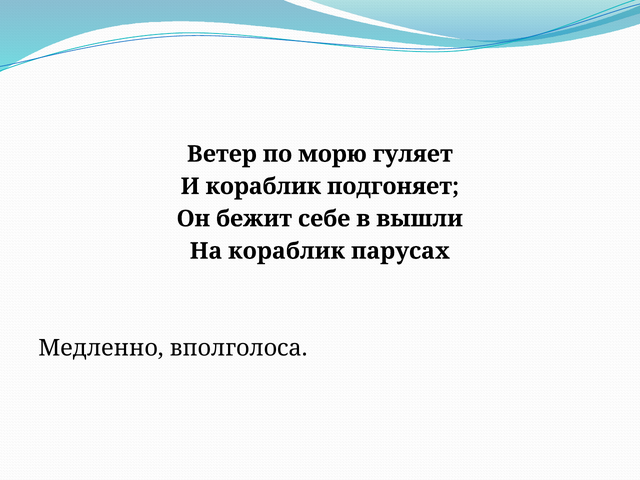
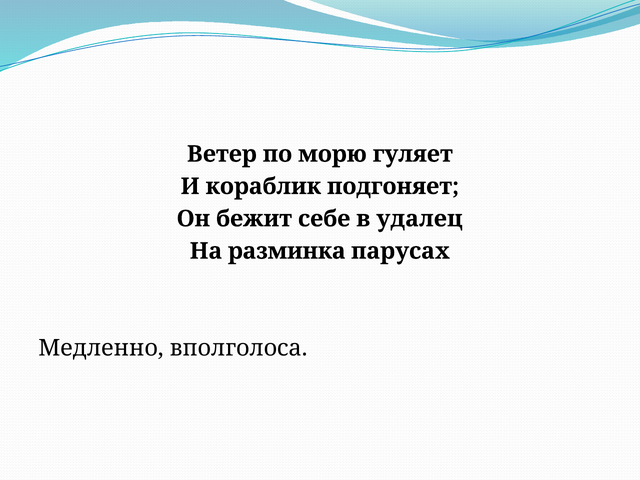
вышли: вышли -> удалец (419, 219)
На кораблик: кораблик -> разминка (287, 251)
